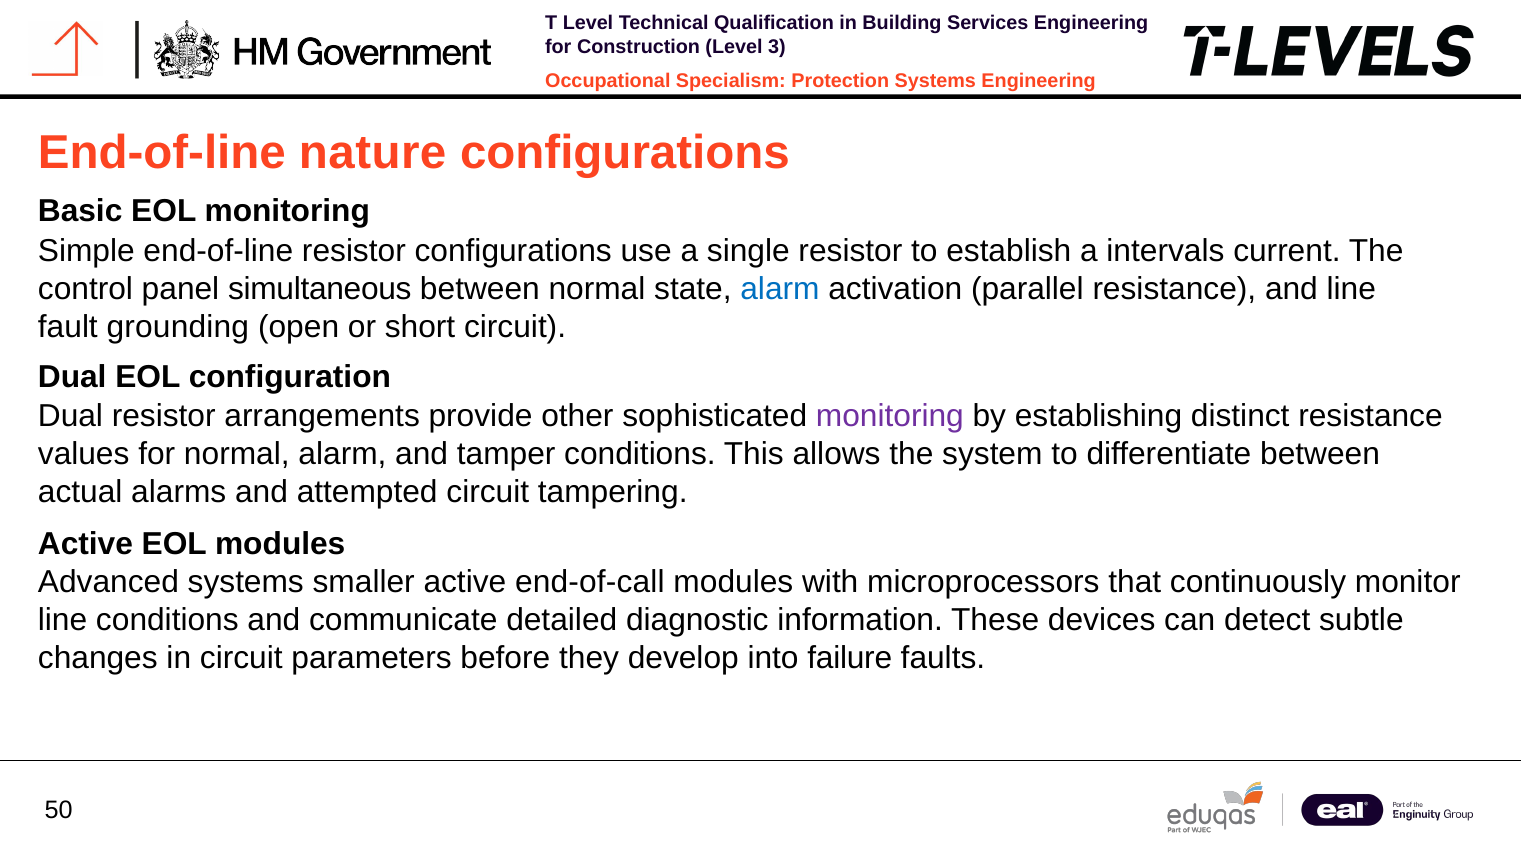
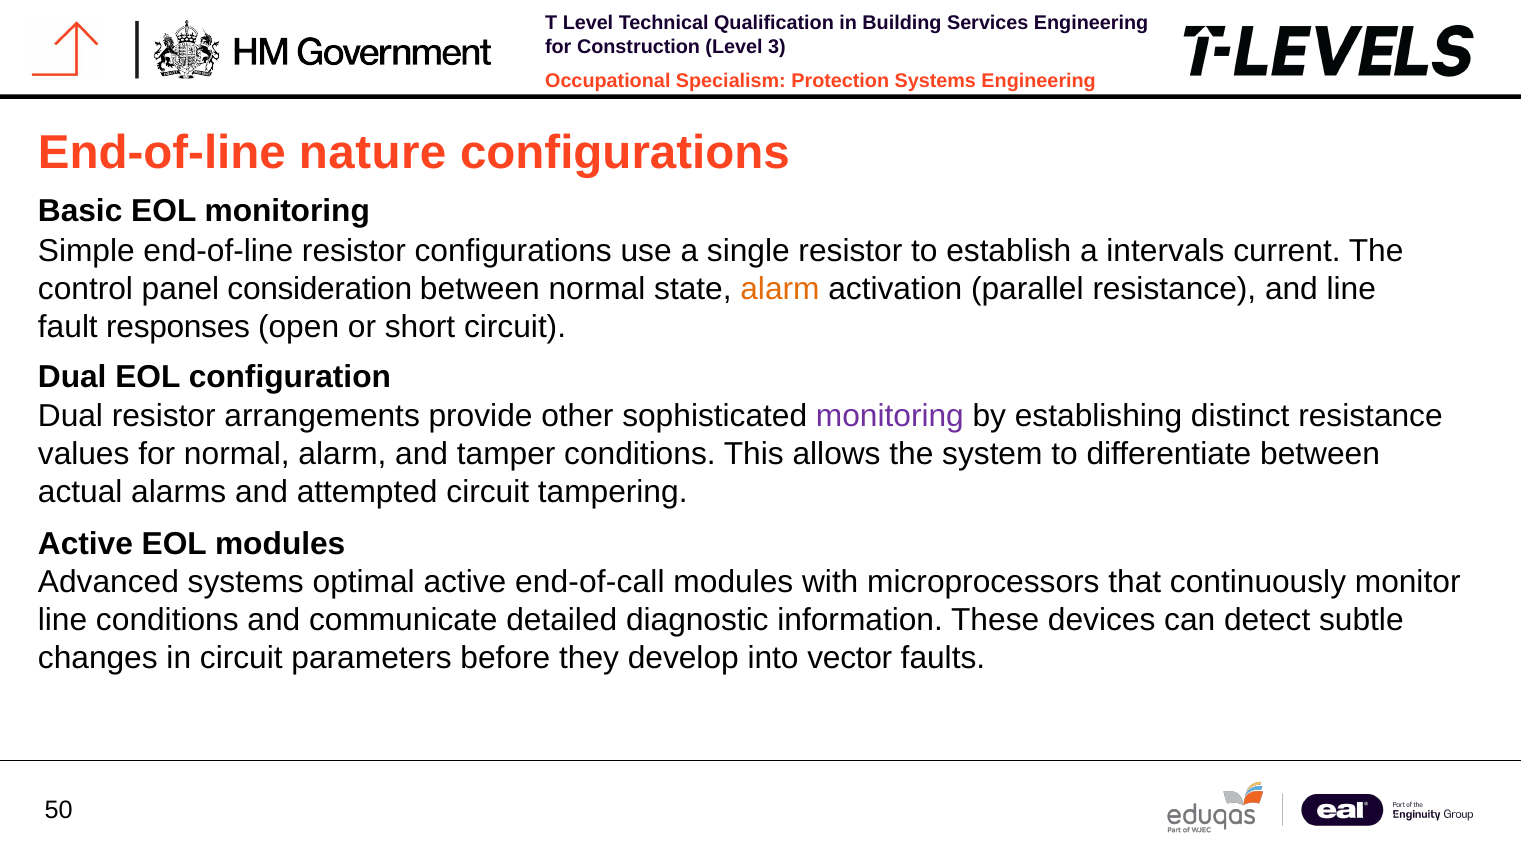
simultaneous: simultaneous -> consideration (320, 289)
alarm colour: blue -> orange (780, 289)
grounding: grounding -> responses (178, 327)
smaller: smaller -> optimal (364, 582)
failure: failure -> vector (850, 658)
